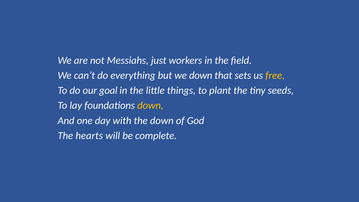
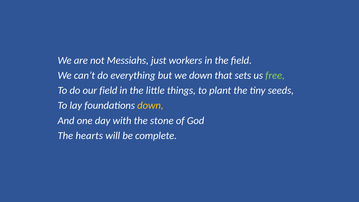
free colour: yellow -> light green (275, 75)
our goal: goal -> field (108, 90)
the down: down -> stone (162, 121)
